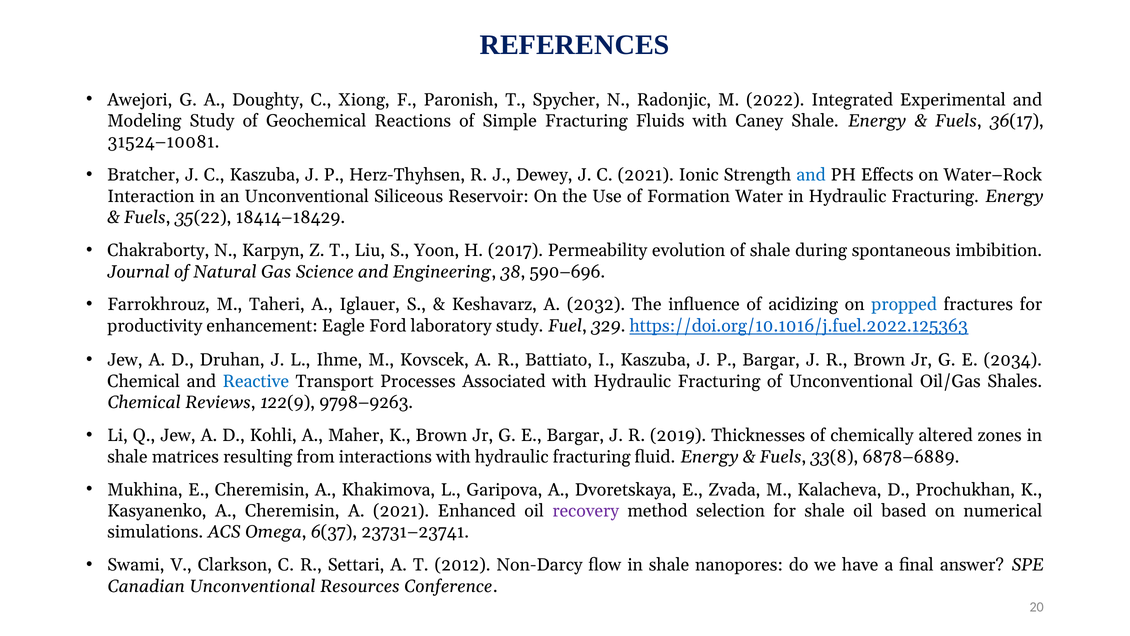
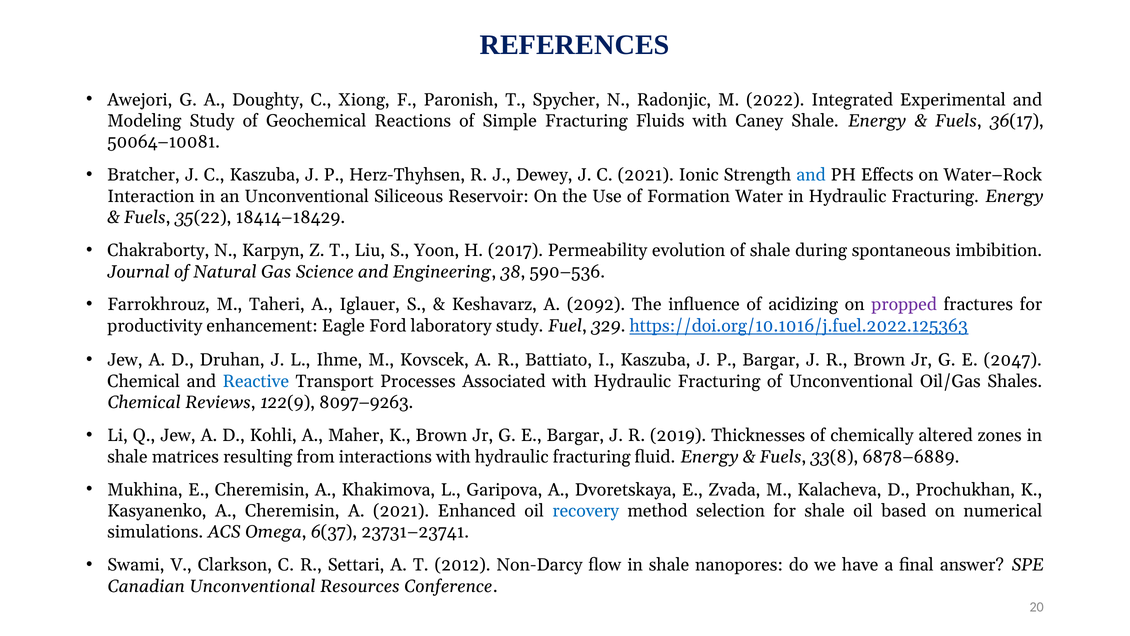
31524–10081: 31524–10081 -> 50064–10081 (164, 142)
590–696: 590–696 -> 590–536 (567, 272)
2032: 2032 -> 2092 (596, 304)
propped colour: blue -> purple (904, 304)
2034: 2034 -> 2047 (1013, 360)
9798–9263: 9798–9263 -> 8097–9263 (366, 402)
recovery colour: purple -> blue (586, 511)
